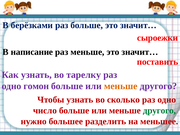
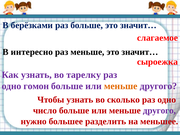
сыроежки: сыроежки -> слагаемое (158, 38)
написание: написание -> интересно (32, 52)
поставить: поставить -> сыроежка (157, 62)
другого colour: green -> purple (159, 111)
